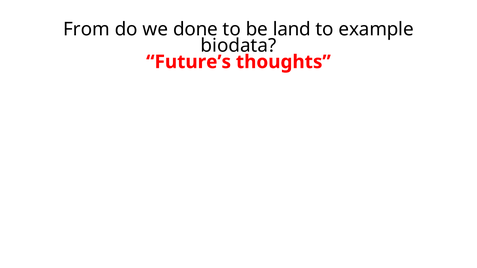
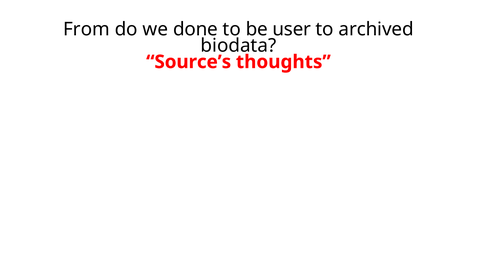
land: land -> user (292, 29)
example: example -> archived (376, 29)
Future’s: Future’s -> Source’s (189, 62)
